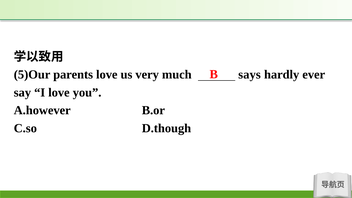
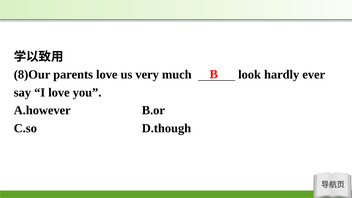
5)Our: 5)Our -> 8)Our (32, 75)
says: says -> look (250, 75)
